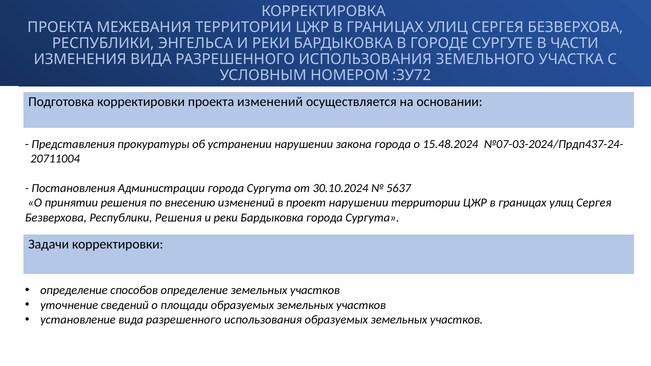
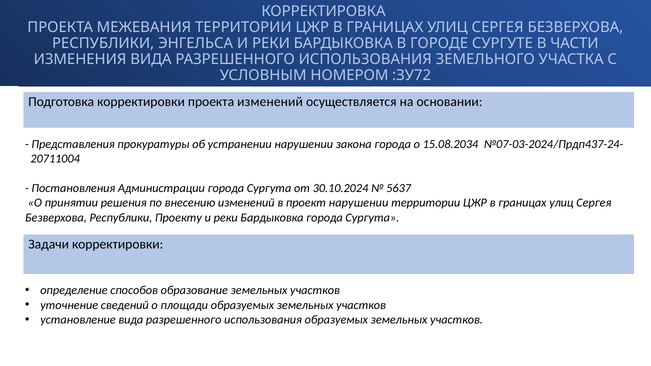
15.48.2024: 15.48.2024 -> 15.08.2034 (450, 144)
Республики Решения: Решения -> Проекту (178, 218)
способов определение: определение -> образование (194, 291)
